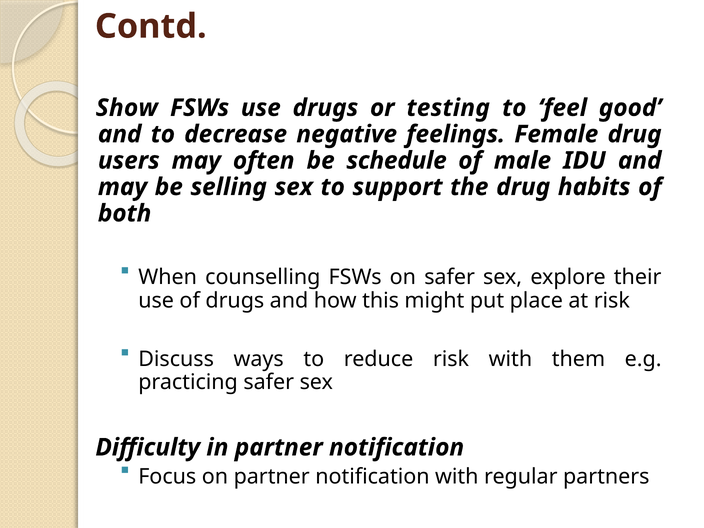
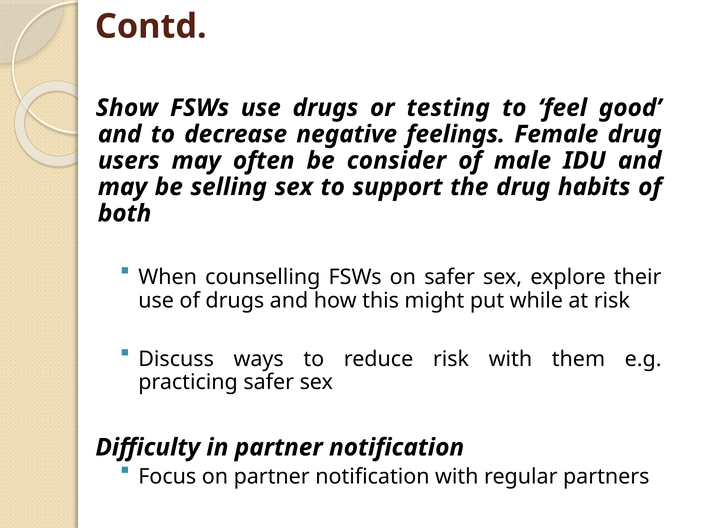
schedule: schedule -> consider (396, 161)
place: place -> while (536, 300)
